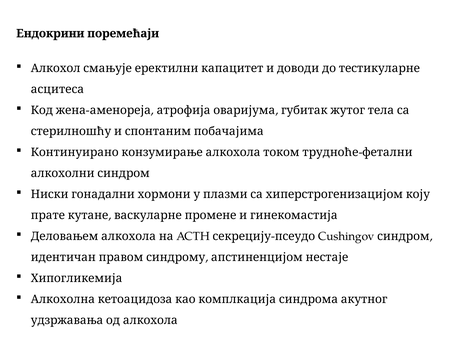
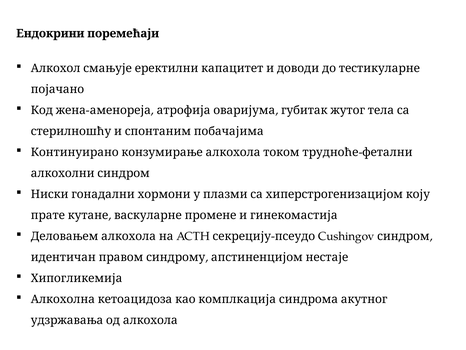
асцитеса: асцитеса -> појачано (57, 89)
